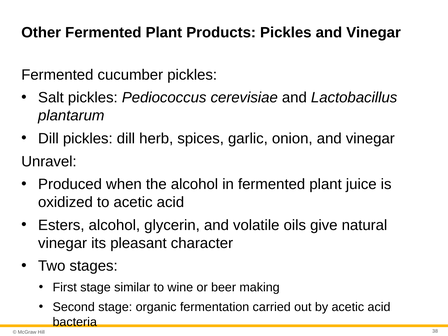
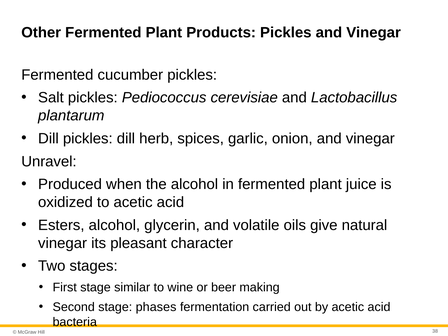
organic: organic -> phases (156, 307)
